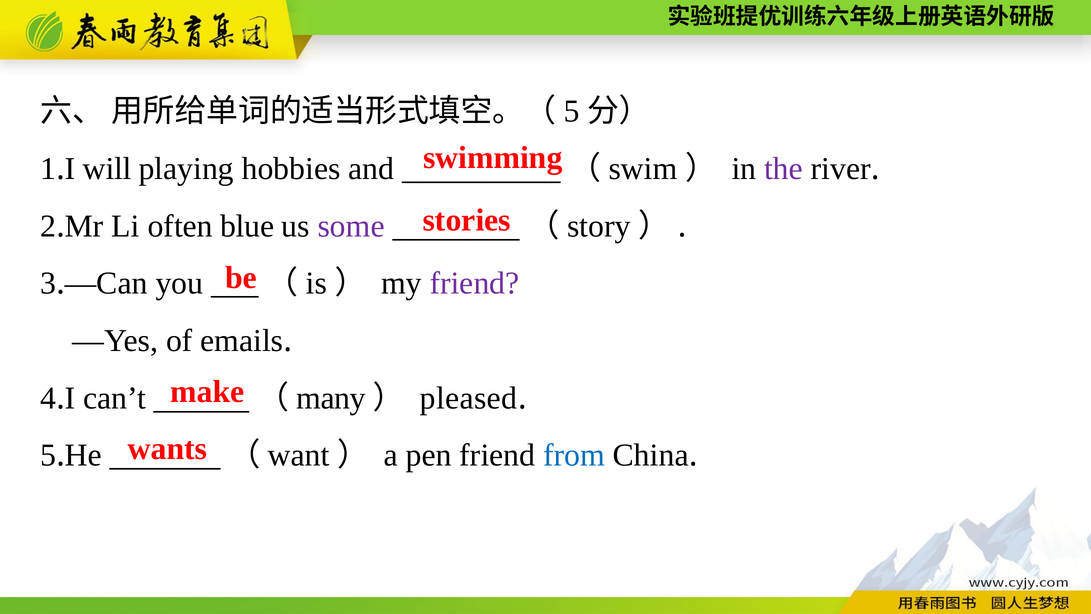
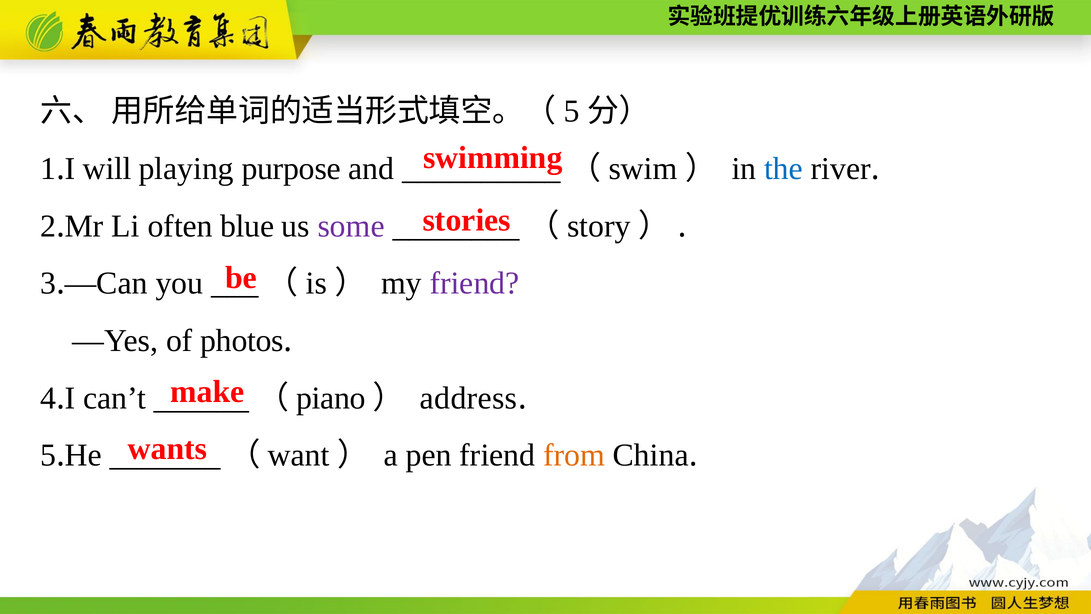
hobbies: hobbies -> purpose (291, 169)
the colour: purple -> blue (783, 169)
emails: emails -> photos (242, 341)
many: many -> piano (331, 398)
pleased: pleased -> address (469, 398)
from colour: blue -> orange (574, 455)
